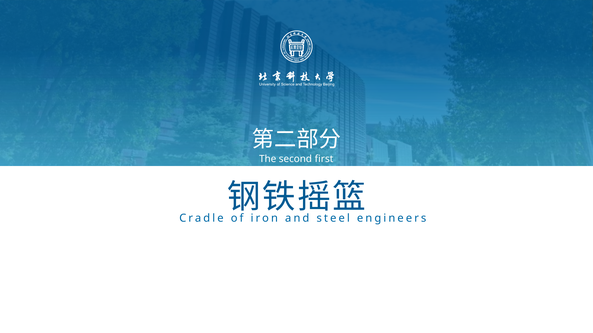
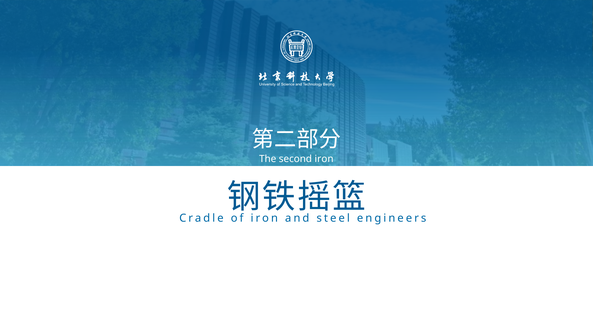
second first: first -> iron (324, 159)
